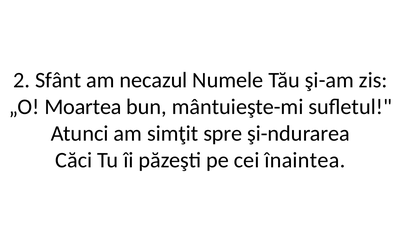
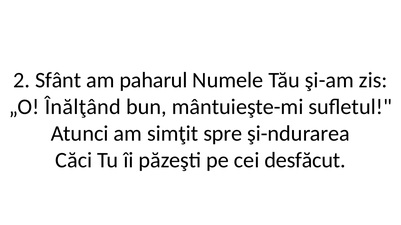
necazul: necazul -> paharul (154, 80)
Moartea: Moartea -> Înălţând (83, 107)
înaintea: înaintea -> desfăcut (305, 160)
